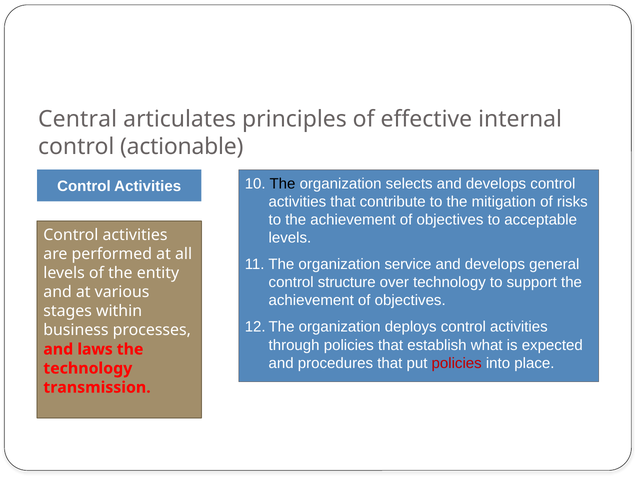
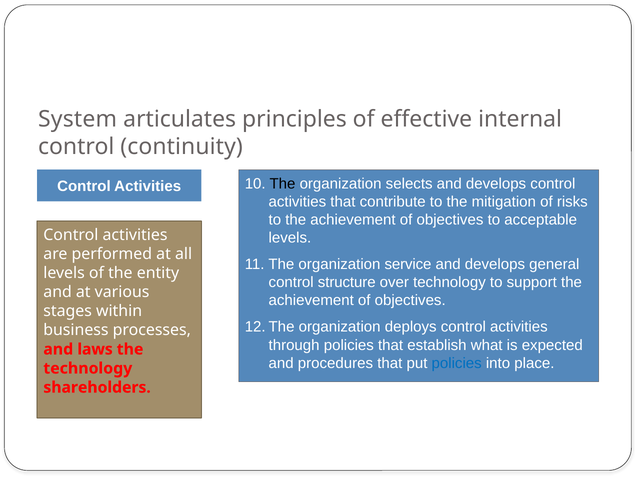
Central: Central -> System (78, 119)
actionable: actionable -> continuity (182, 147)
policies colour: red -> blue (457, 363)
transmission: transmission -> shareholders (97, 387)
